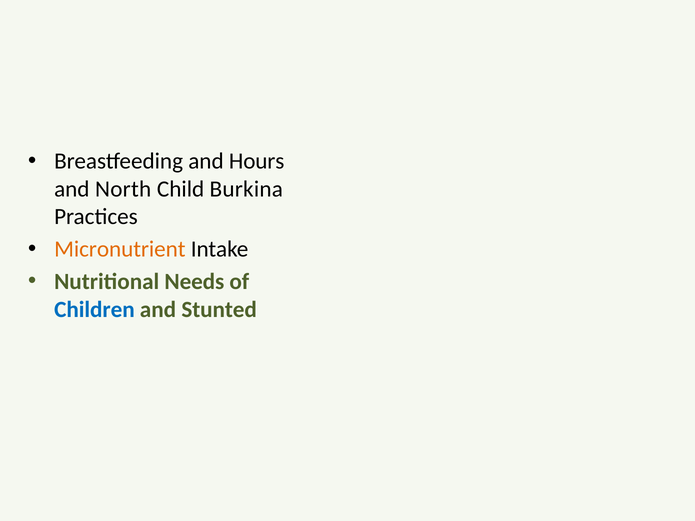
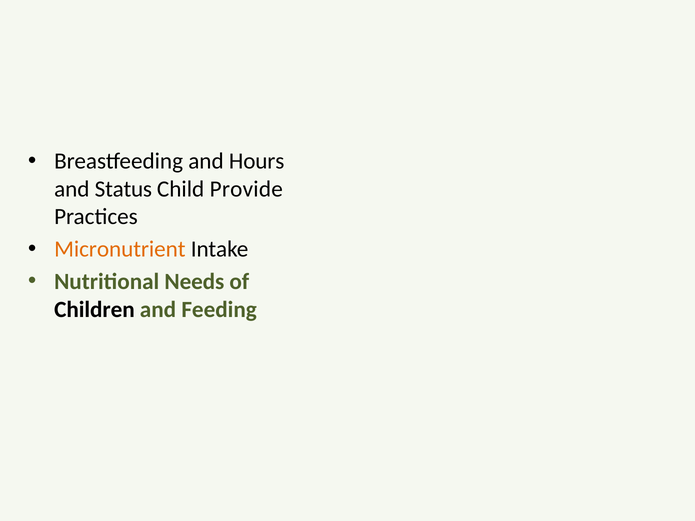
North: North -> Status (123, 189)
Burkina: Burkina -> Provide (246, 189)
Children colour: blue -> black (94, 310)
Stunted: Stunted -> Feeding (219, 310)
